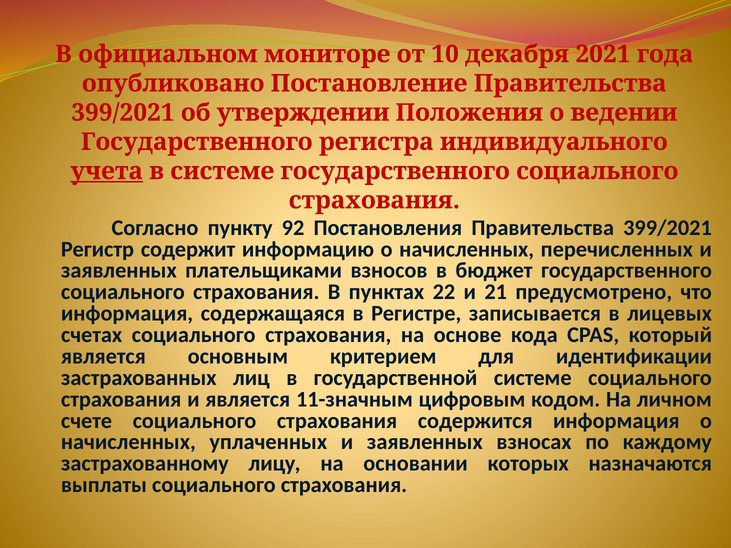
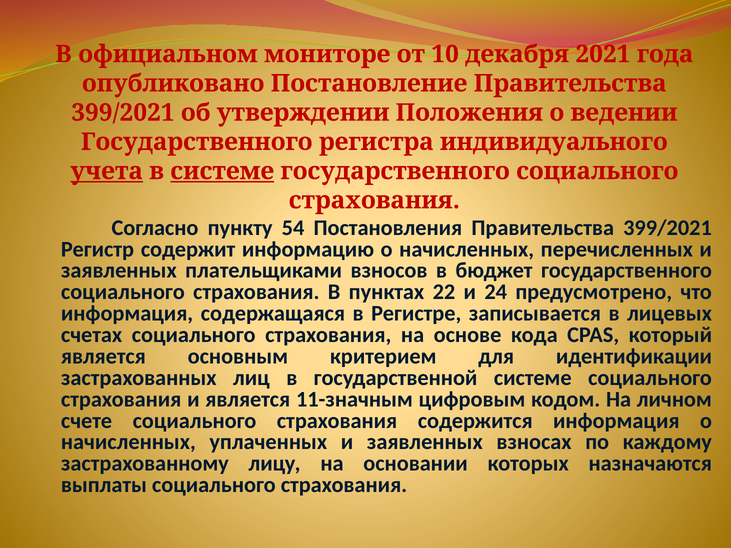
системе underline: none -> present (222, 171)
92: 92 -> 54 (293, 228)
21: 21 -> 24 (496, 292)
